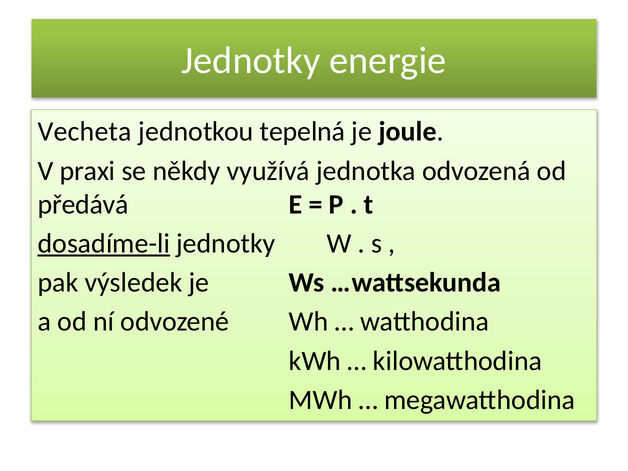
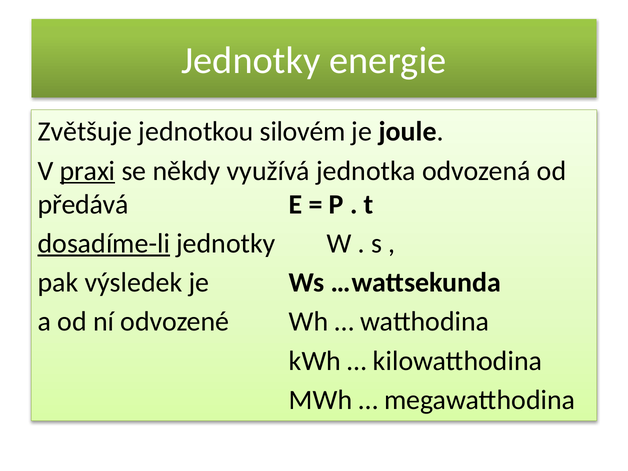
Vecheta: Vecheta -> Zvětšuje (85, 132)
tepelná: tepelná -> silovém (303, 132)
praxi underline: none -> present (88, 171)
